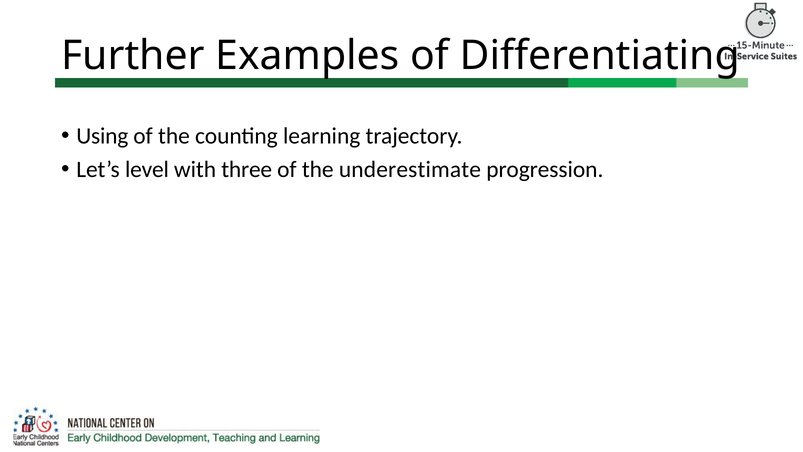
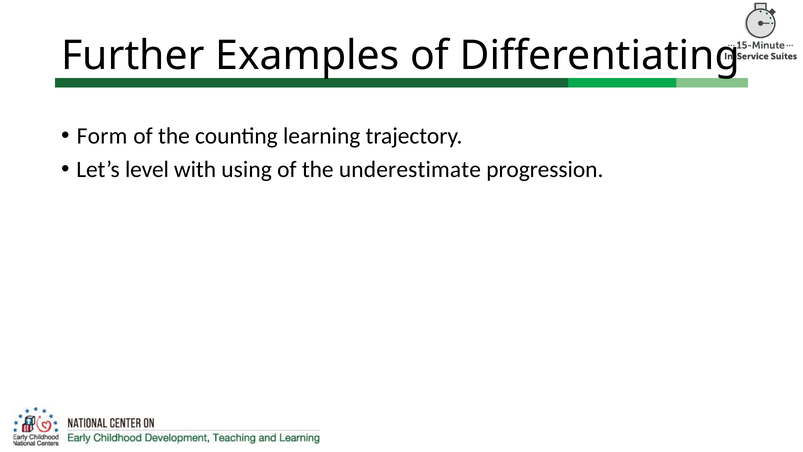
Using: Using -> Form (102, 136)
three: three -> using (247, 169)
